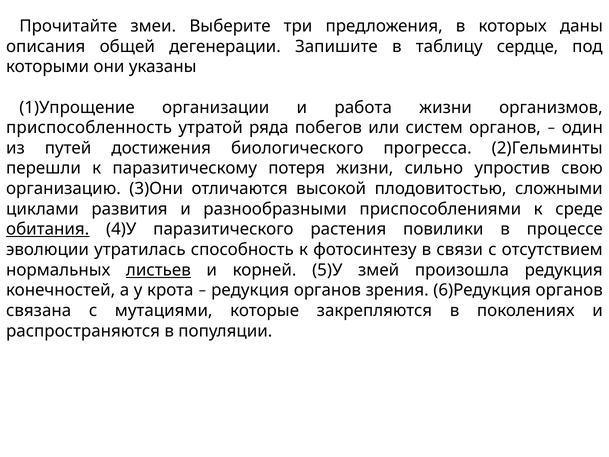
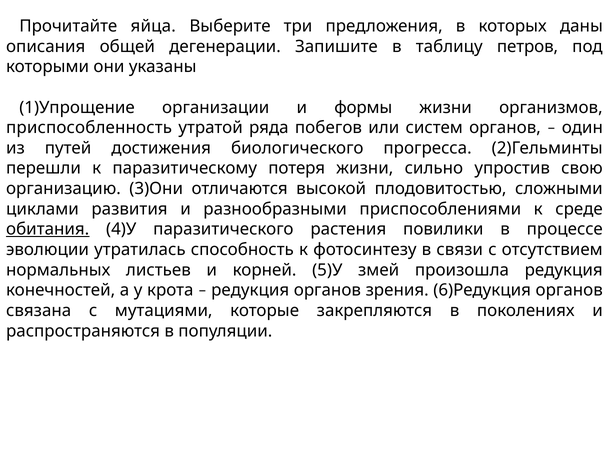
змеи: змеи -> яйца (153, 26)
сердце: сердце -> петров (528, 46)
работа: работа -> формы (363, 107)
листьев underline: present -> none (158, 270)
